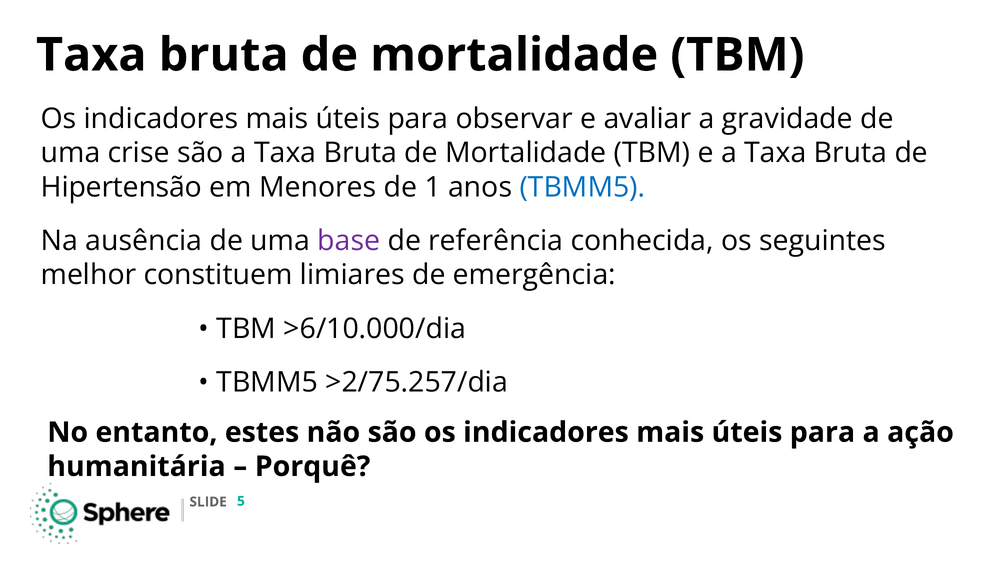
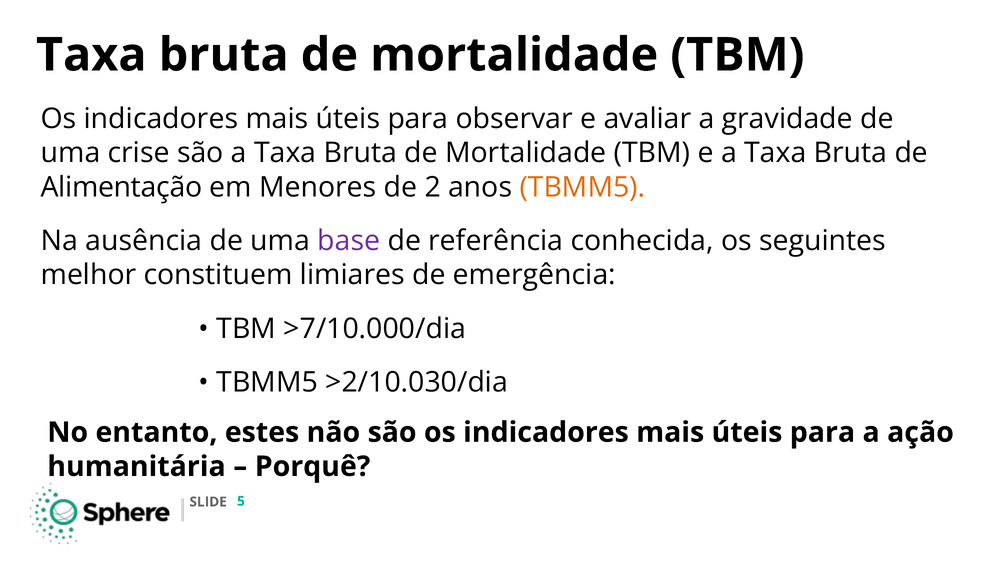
Hipertensão: Hipertensão -> Alimentação (121, 187)
1: 1 -> 2 (433, 187)
TBMM5 colour: blue -> orange (582, 187)
>6/10.000/dia: >6/10.000/dia -> >7/10.000/dia (375, 329)
>2/75.257/dia: >2/75.257/dia -> >2/10.030/dia (417, 382)
